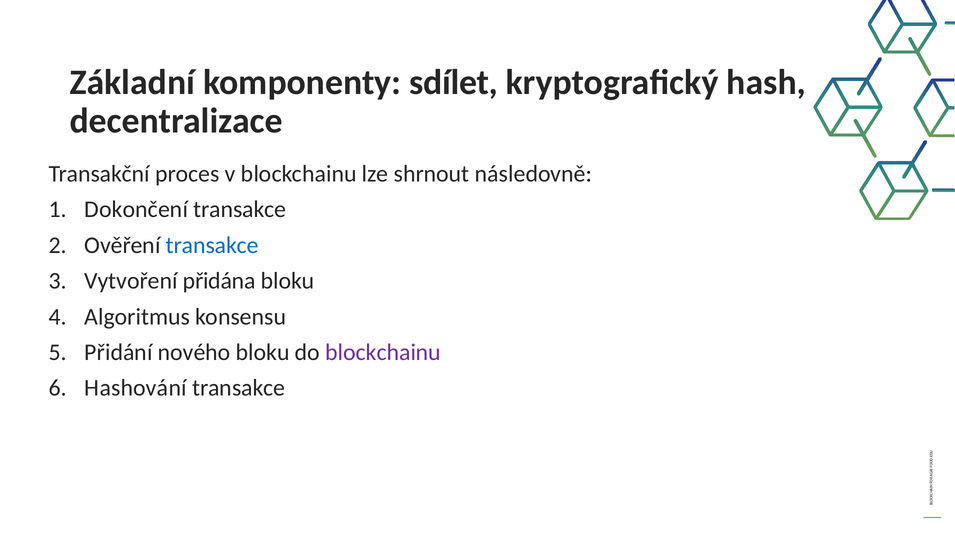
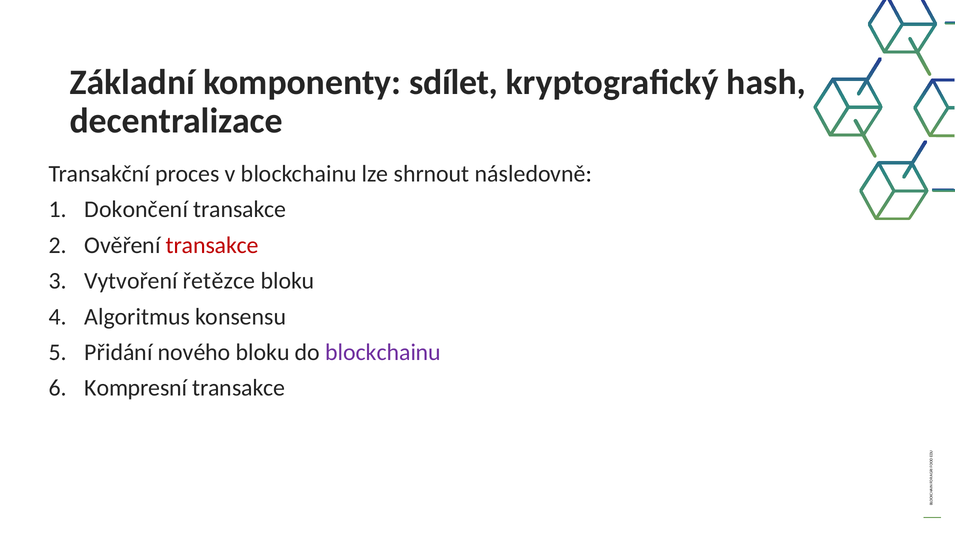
transakce colour: blue -> red (212, 245)
přidána: přidána -> řetězce (219, 281)
Hashování: Hashování -> Kompresní (136, 388)
